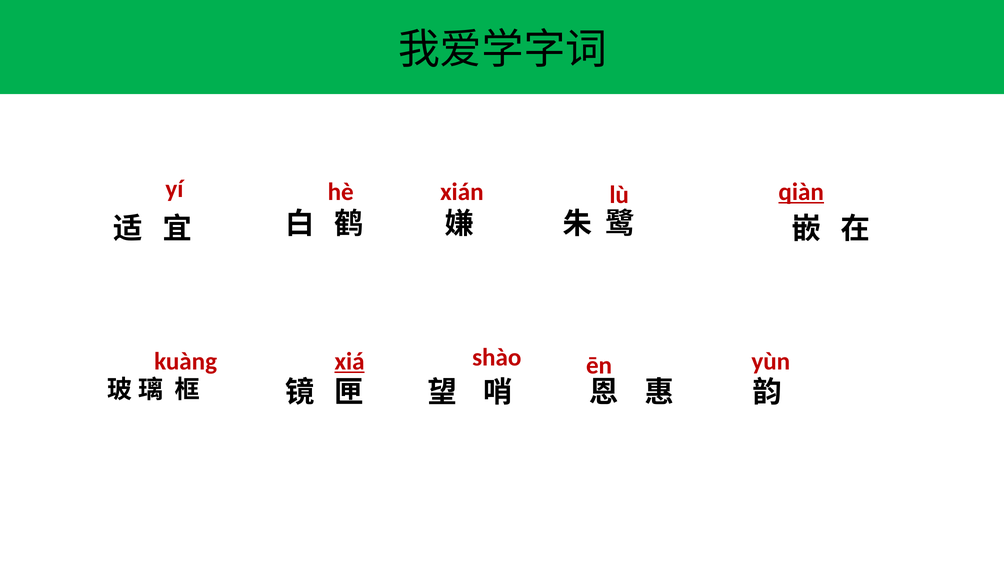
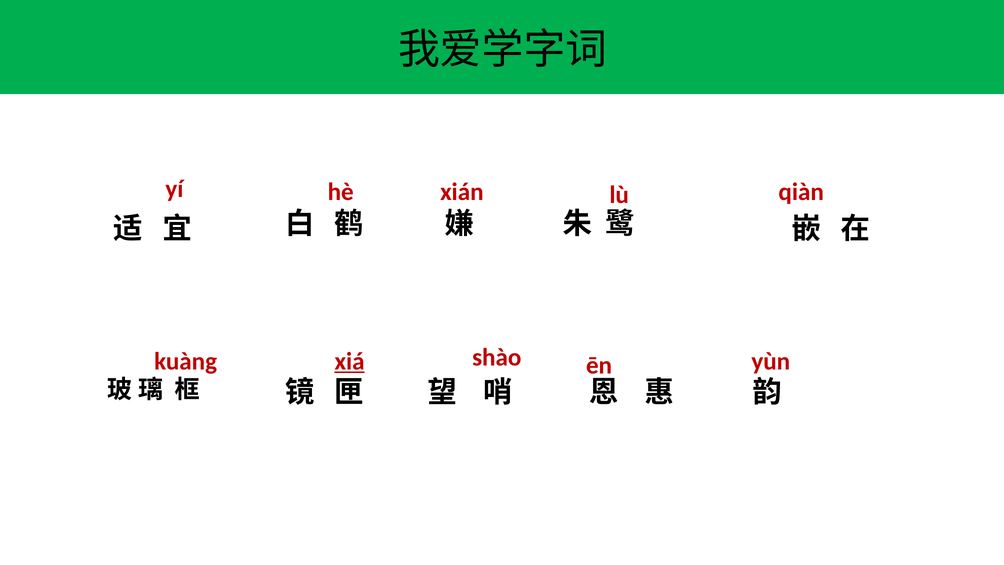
qiàn underline: present -> none (801, 192)
